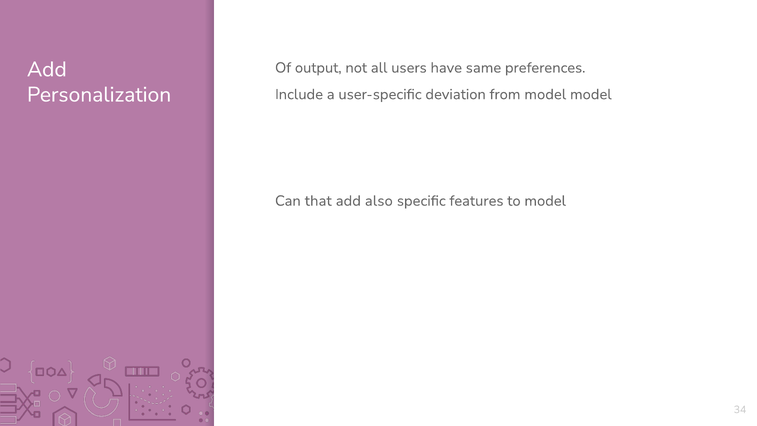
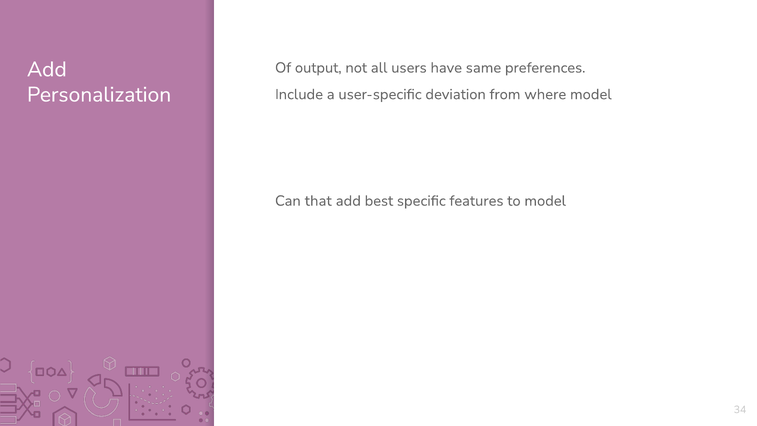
from model: model -> where (545, 94)
also: also -> best (379, 201)
